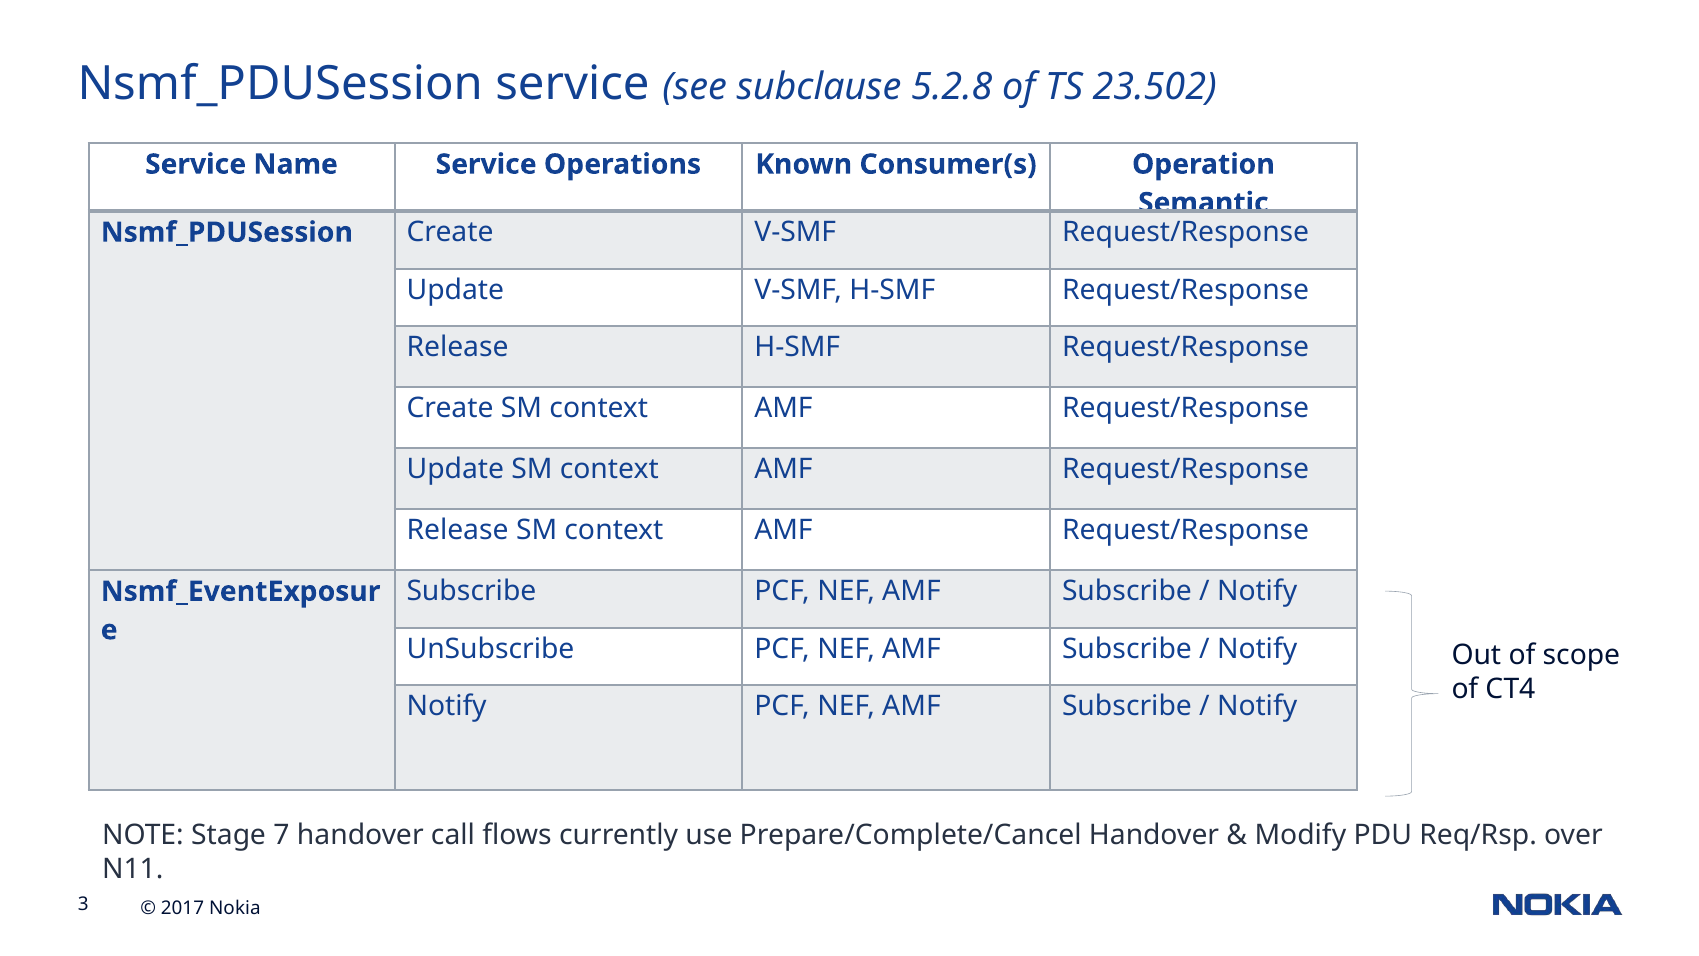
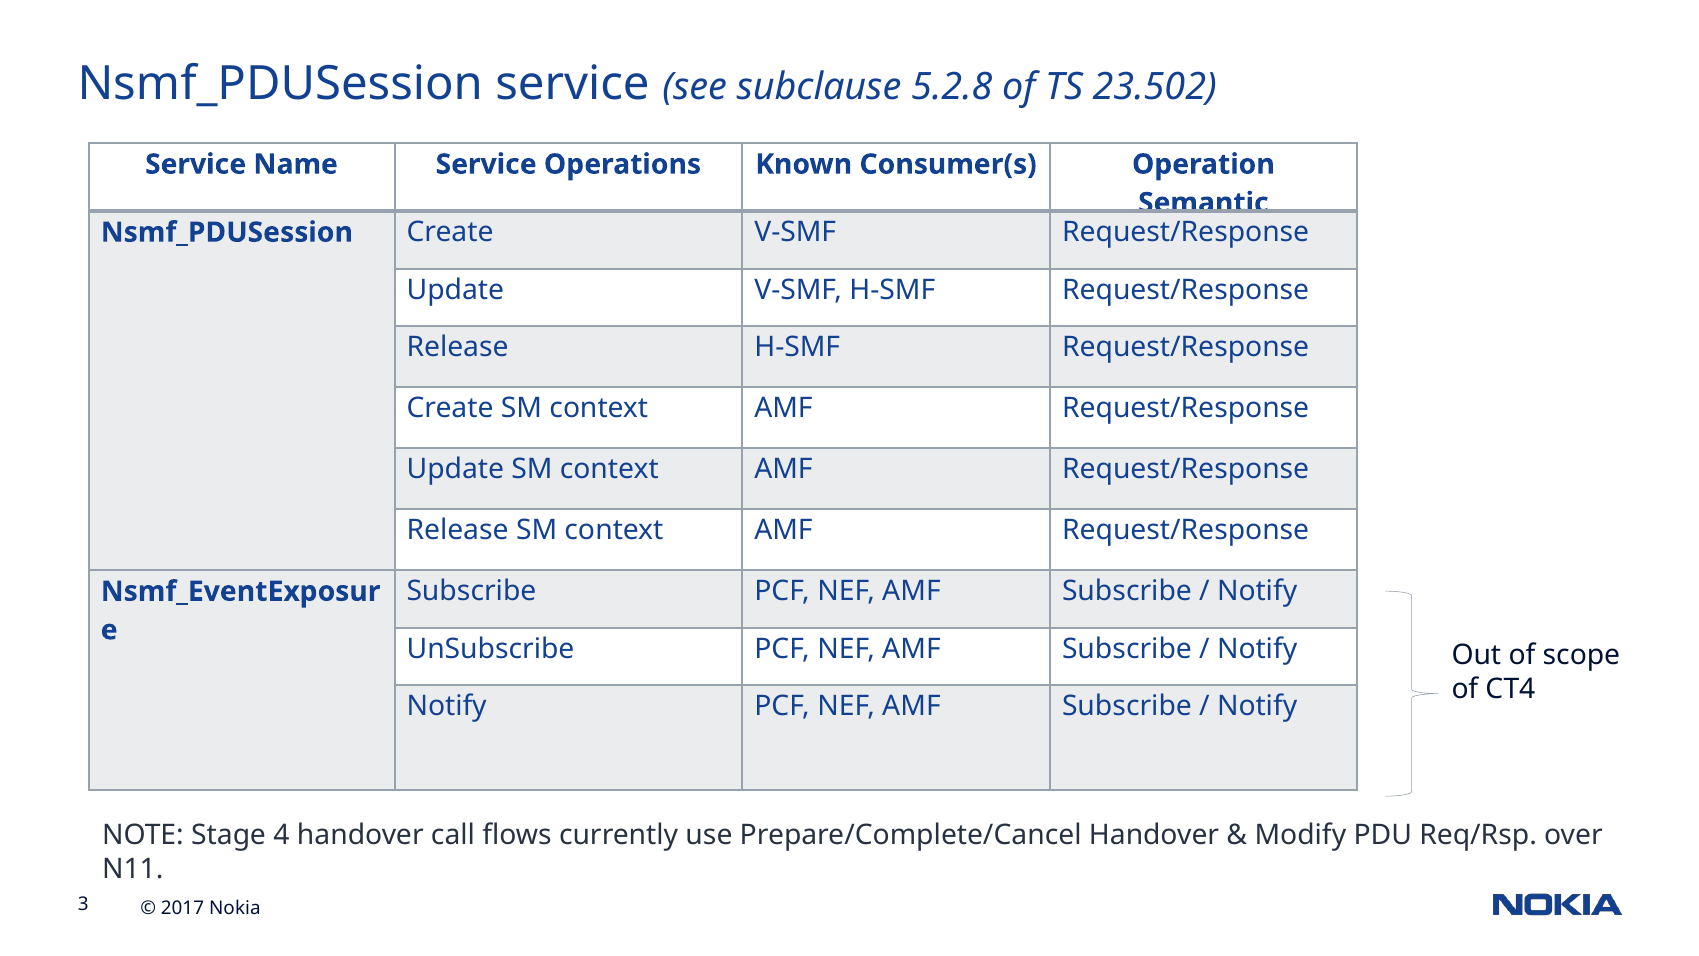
7: 7 -> 4 (282, 835)
